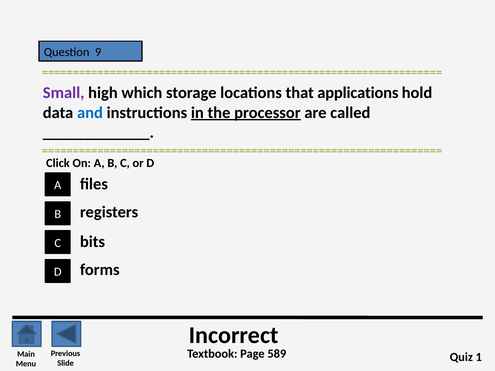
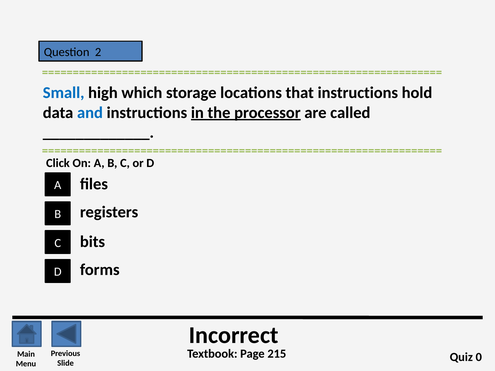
9: 9 -> 2 (98, 52)
Small colour: purple -> blue (64, 93)
that applications: applications -> instructions (358, 93)
589: 589 -> 215 (277, 354)
1: 1 -> 0 (479, 357)
